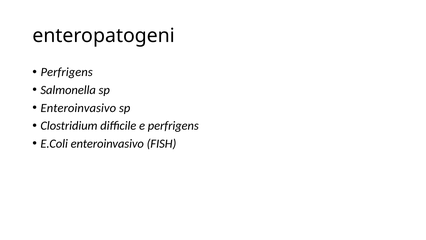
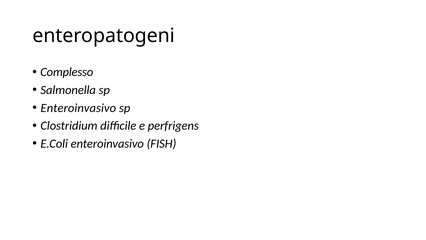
Perfrigens: Perfrigens -> Complesso (67, 72)
